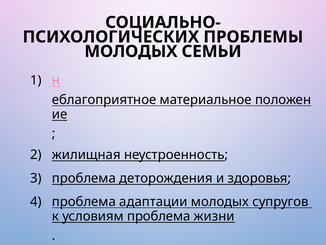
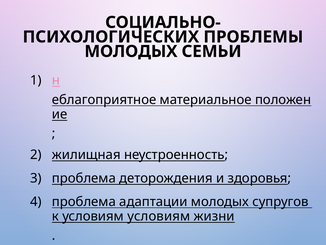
условиям проблема: проблема -> условиям (159, 216)
